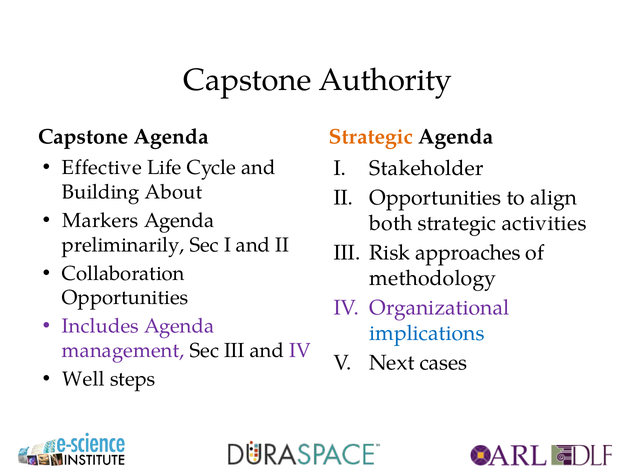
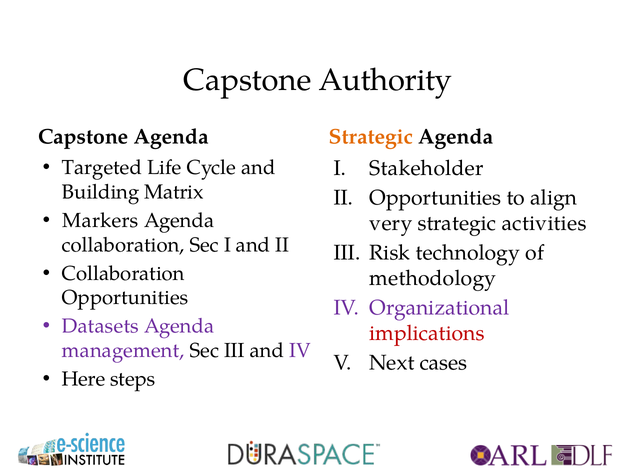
Effective: Effective -> Targeted (102, 168)
About: About -> Matrix (174, 192)
both: both -> very (391, 223)
preliminarily: preliminarily -> collaboration (123, 245)
approaches: approaches -> technology (468, 253)
Includes: Includes -> Datasets (100, 326)
implications colour: blue -> red (427, 333)
Well: Well -> Here (84, 379)
